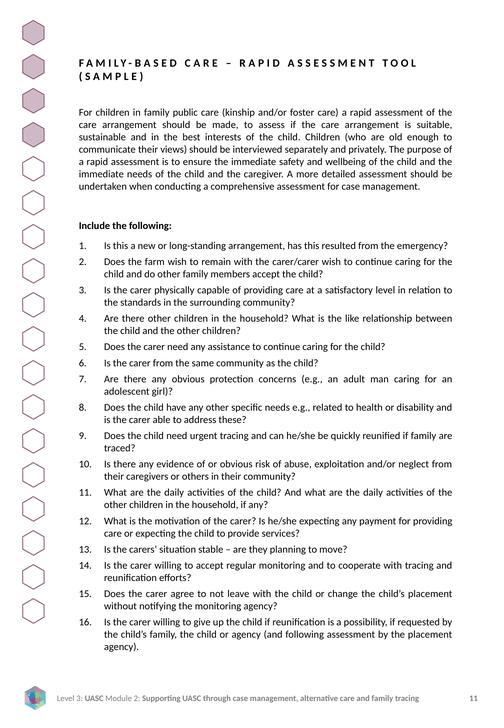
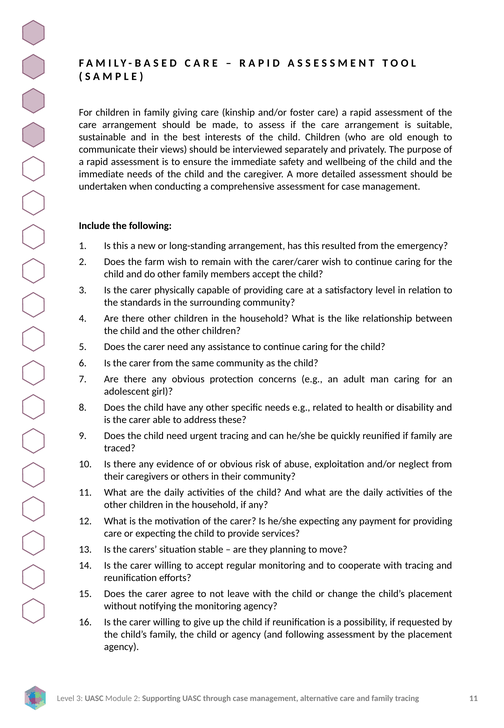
public: public -> giving (185, 112)
